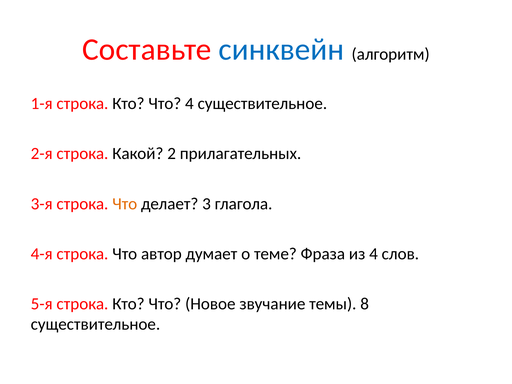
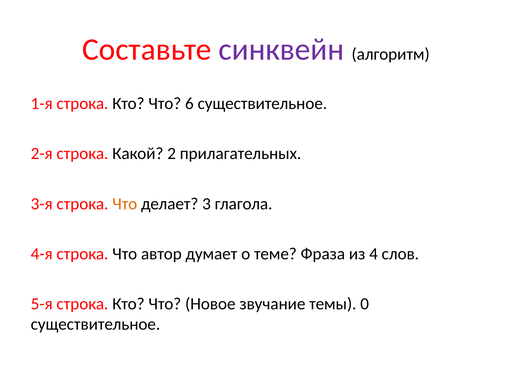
синквейн colour: blue -> purple (281, 50)
Что 4: 4 -> 6 (189, 104)
8: 8 -> 0 (365, 304)
